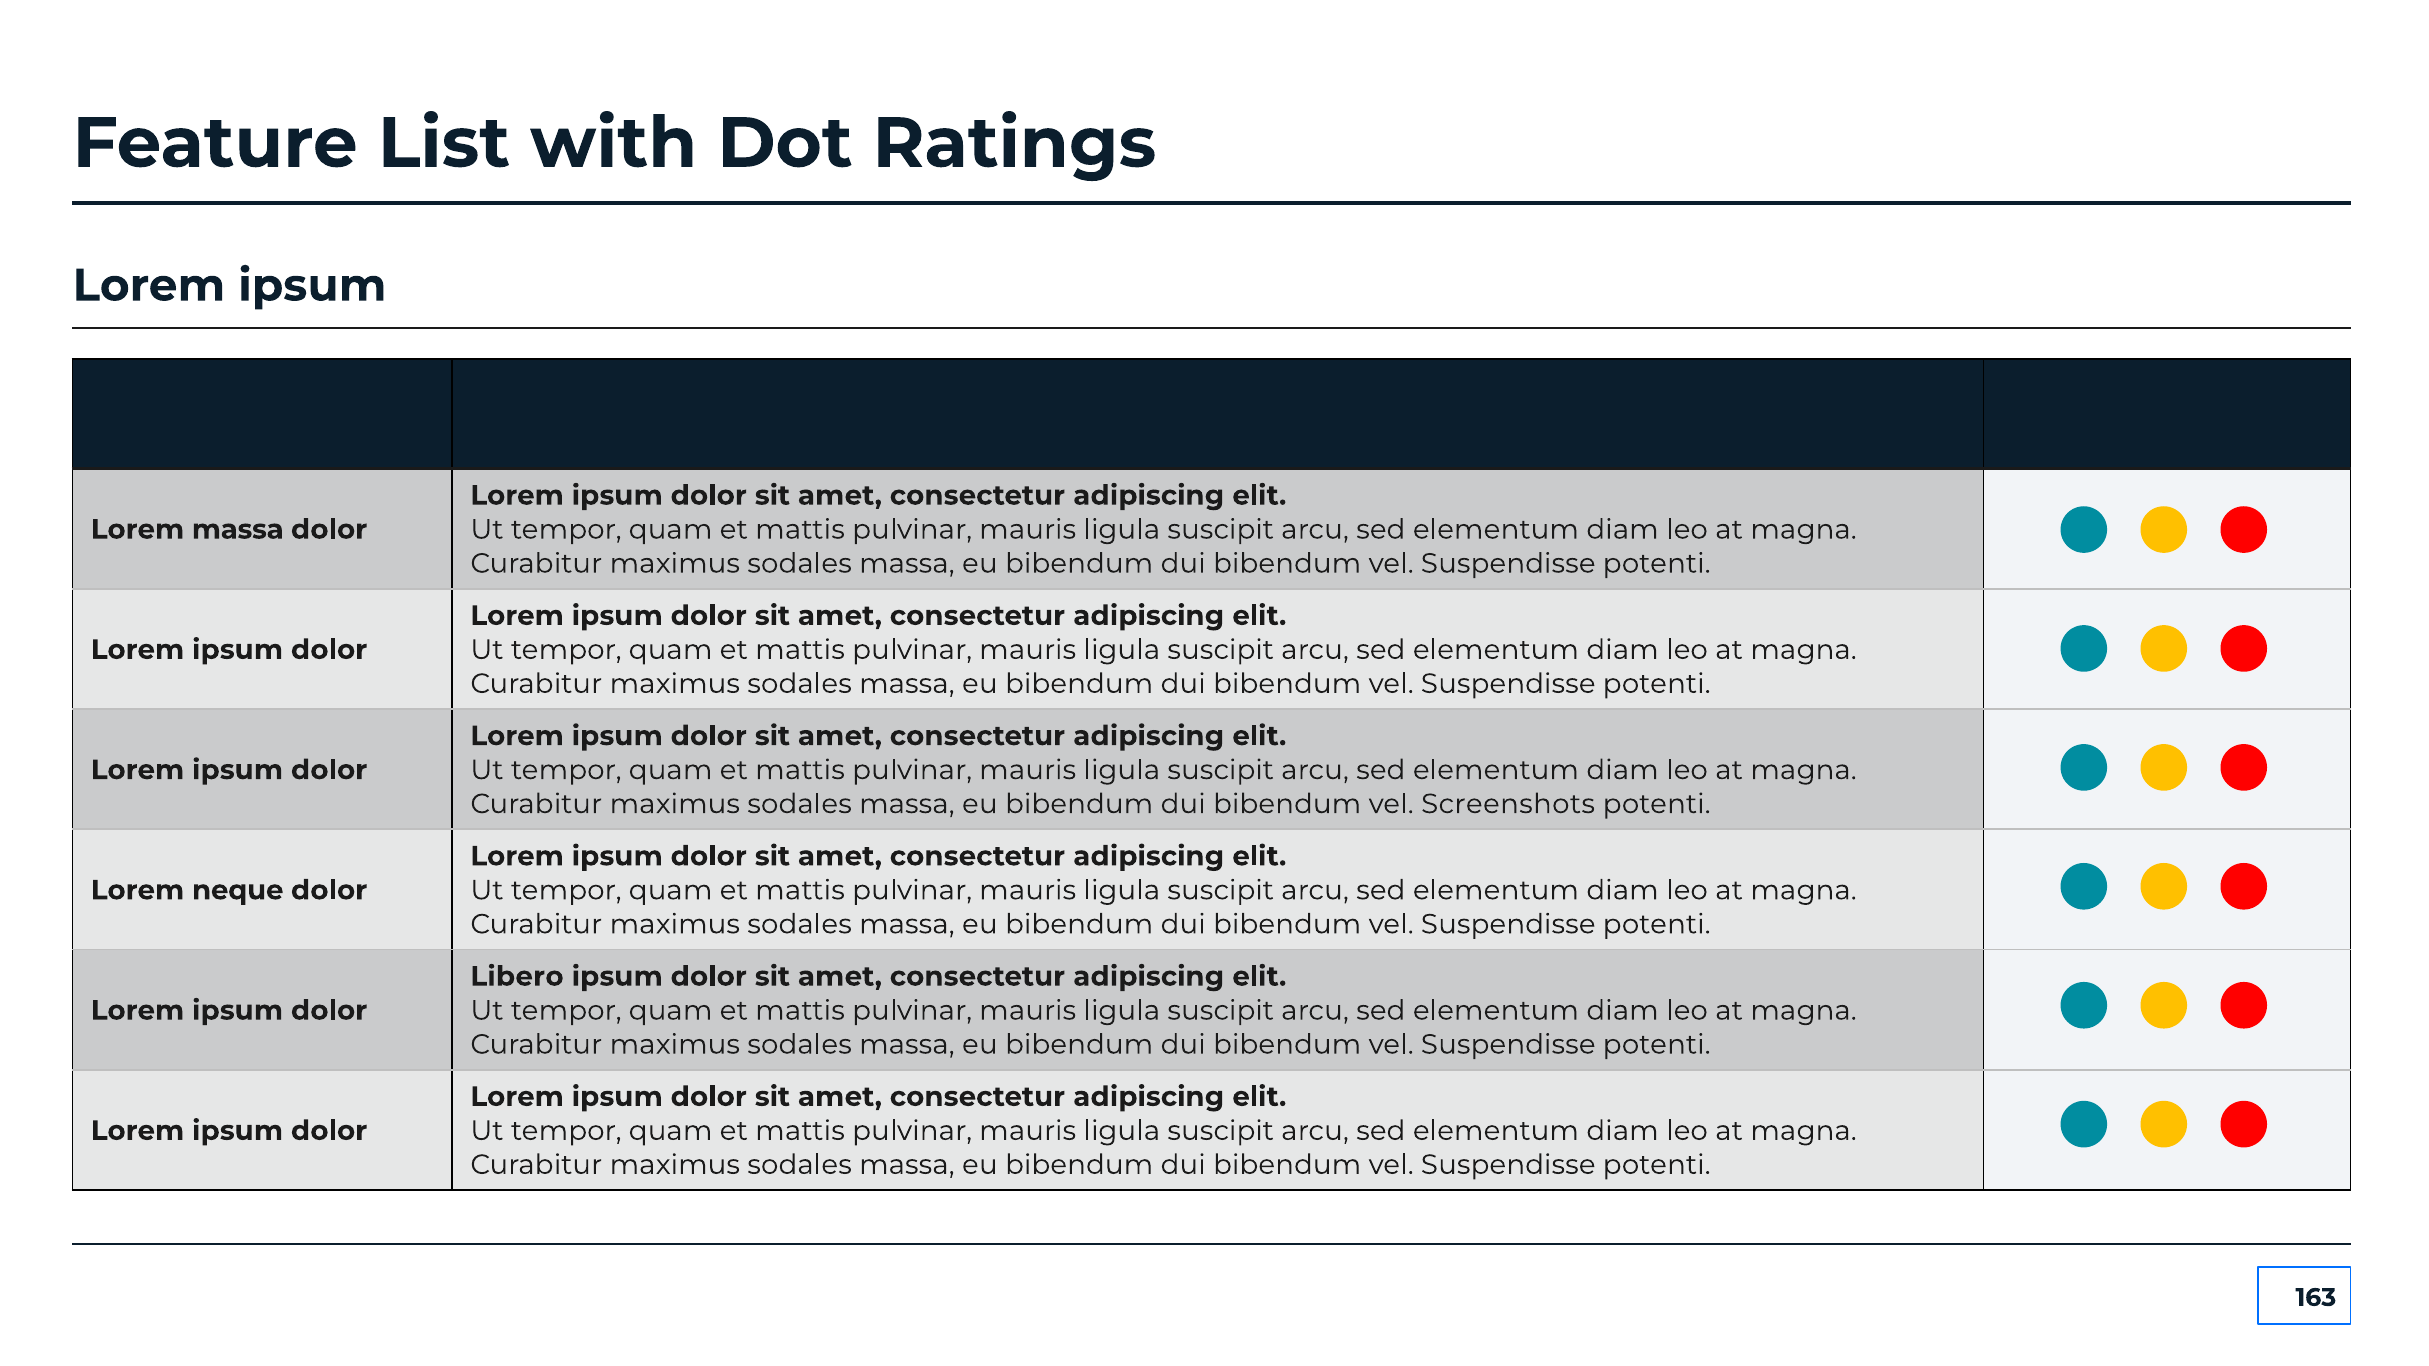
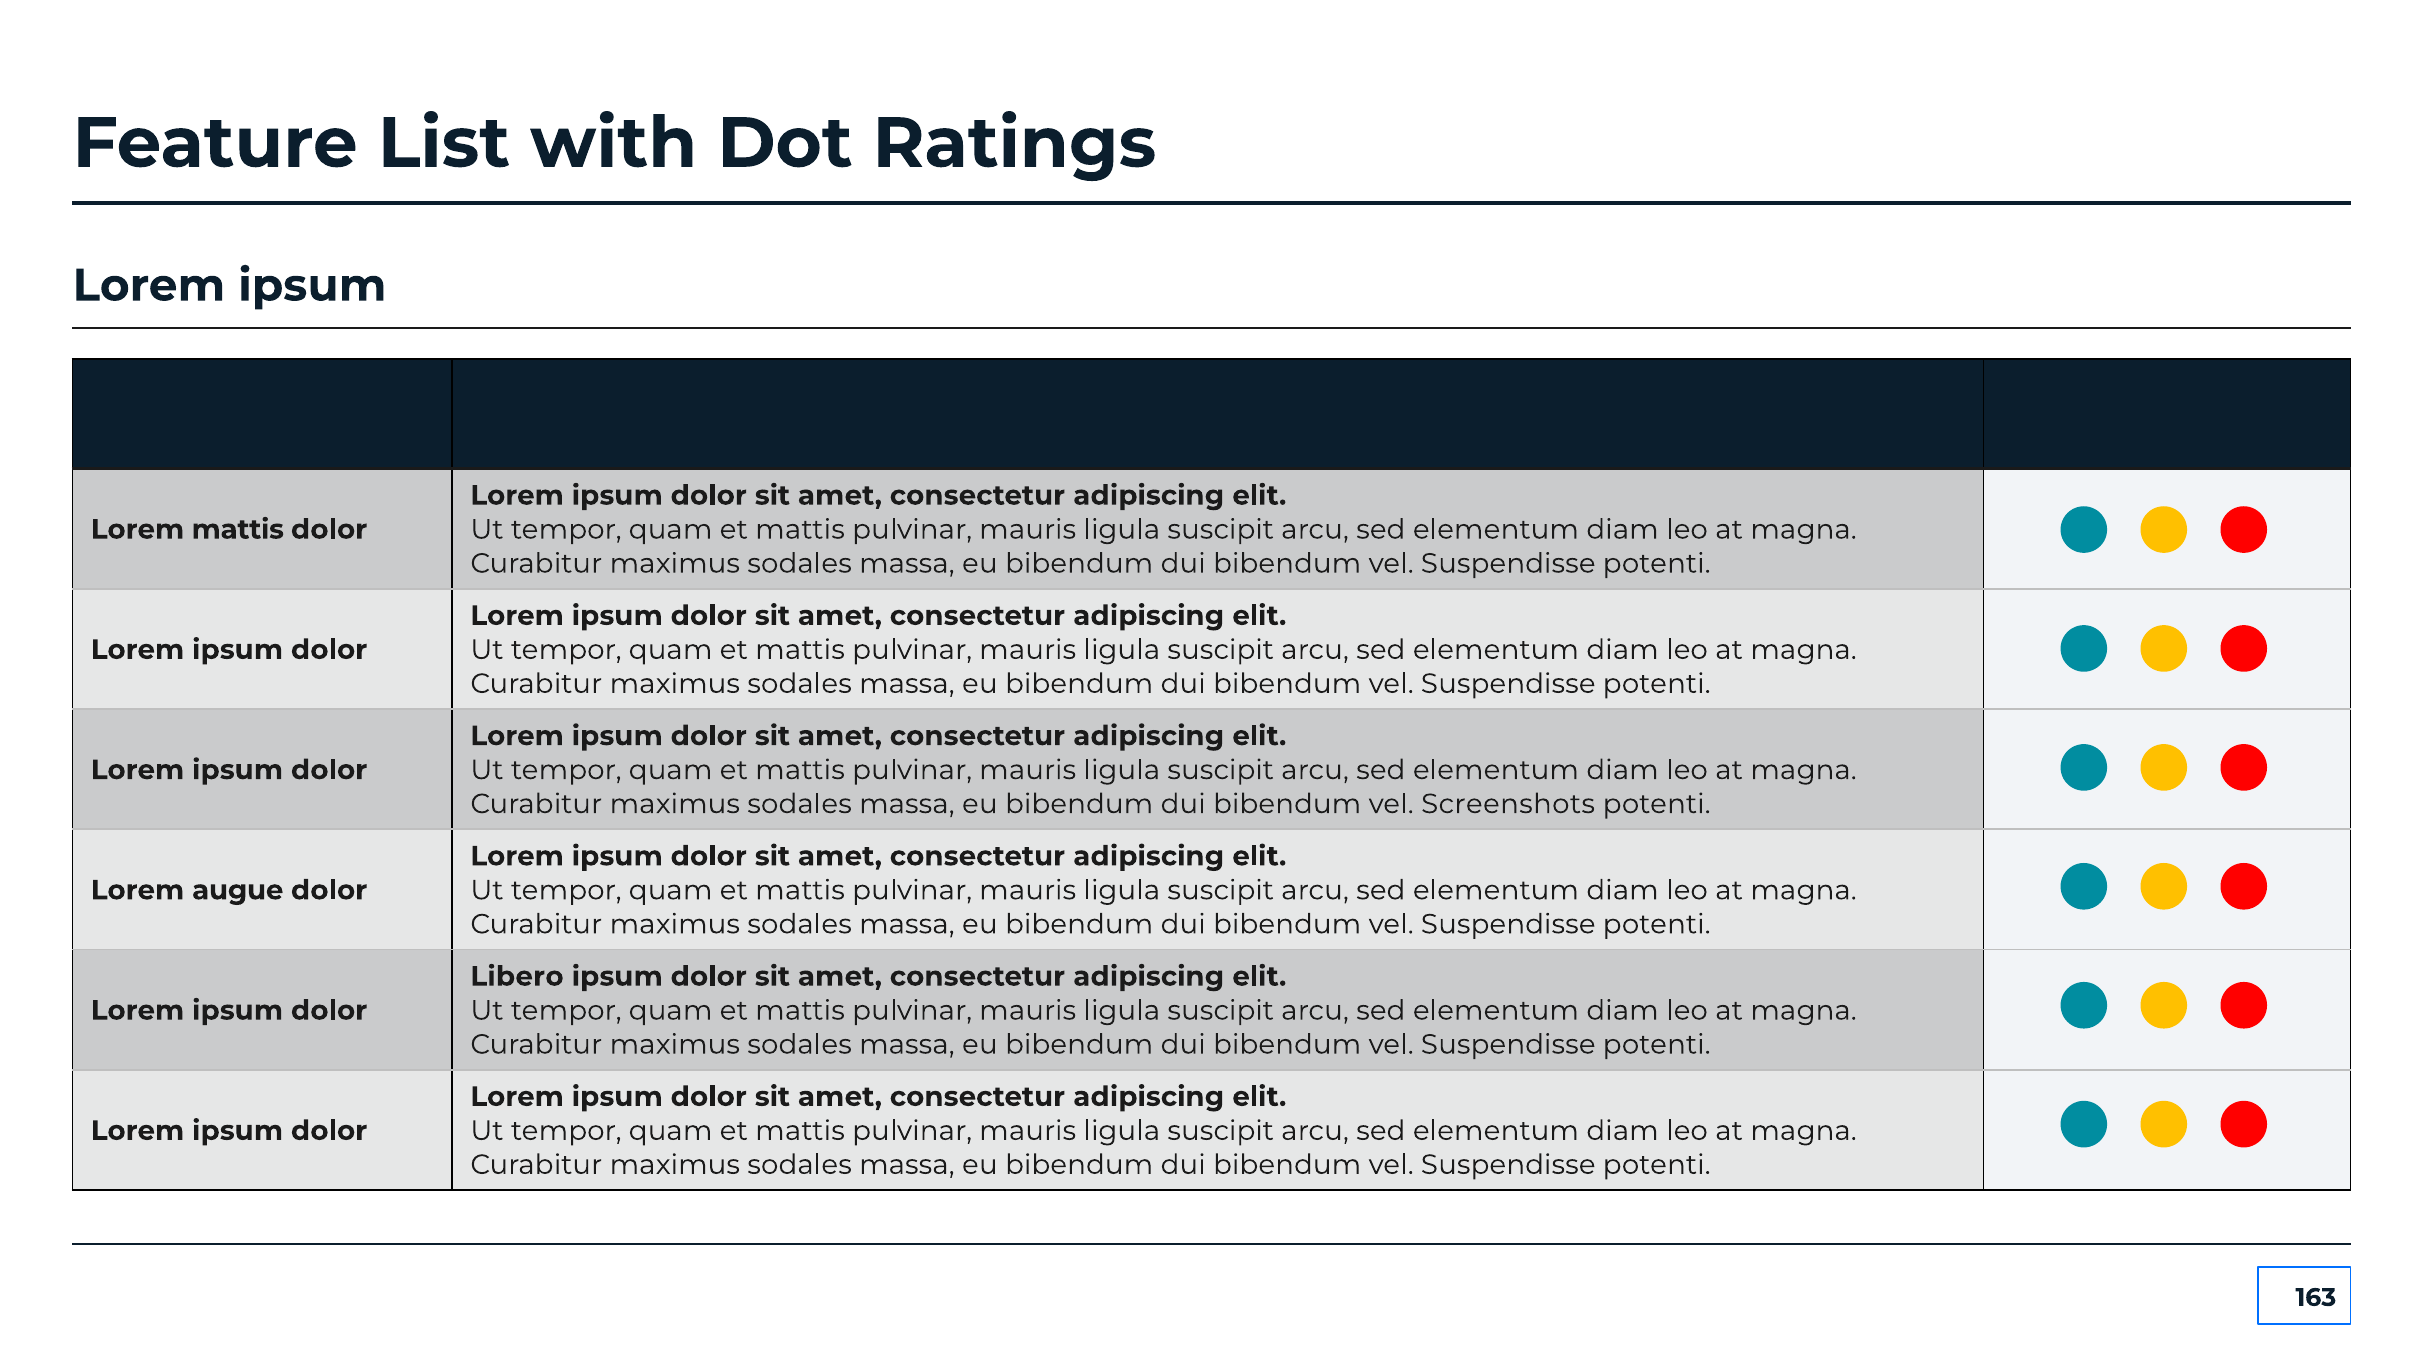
Lorem massa: massa -> mattis (238, 530)
neque: neque -> augue (238, 890)
